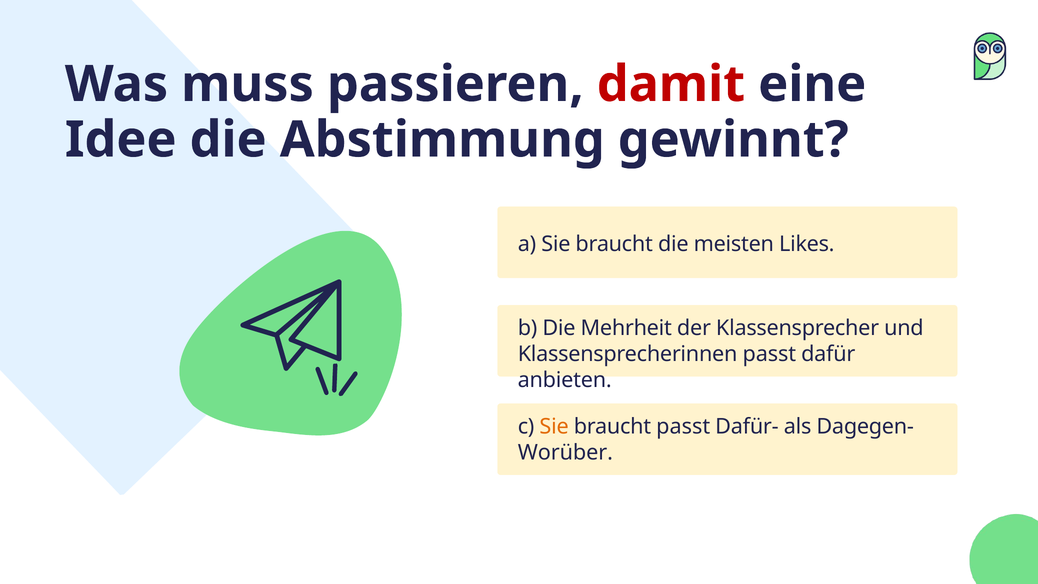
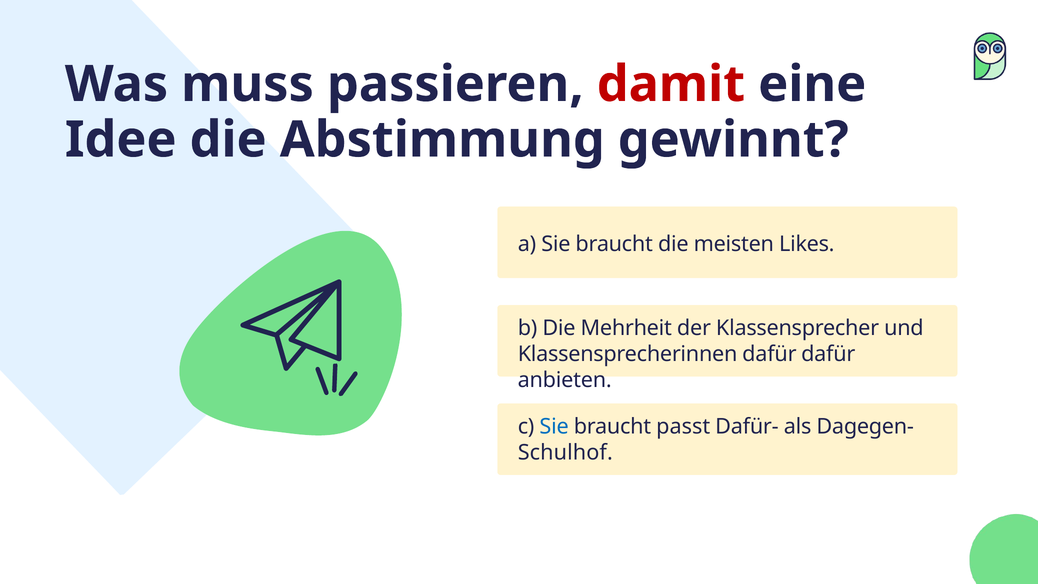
Klassensprecherinnen passt: passt -> dafür (769, 354)
Sie colour: orange -> blue (554, 427)
Worüber: Worüber -> Schulhof (565, 452)
